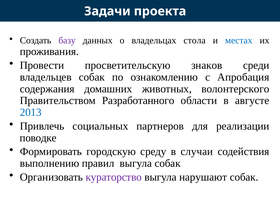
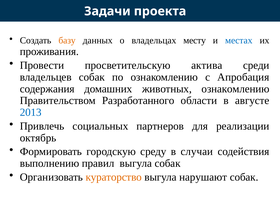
базу colour: purple -> orange (67, 40)
стола: стола -> месту (195, 40)
знаков: знаков -> актива (207, 65)
животных волонтерского: волонтерского -> ознакомлению (235, 89)
поводке: поводке -> октябрь (38, 138)
кураторство colour: purple -> orange (114, 177)
